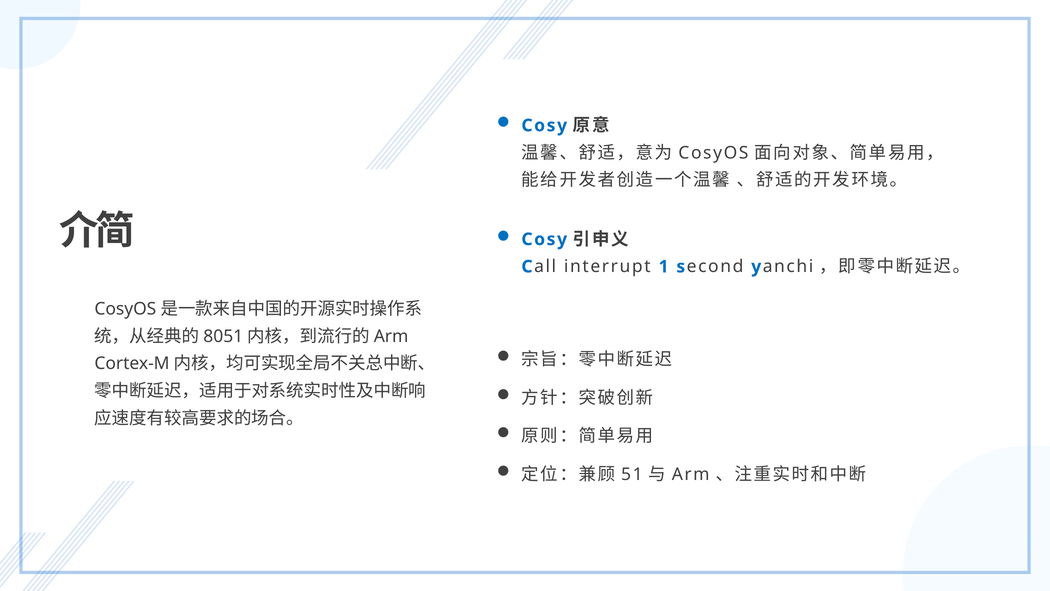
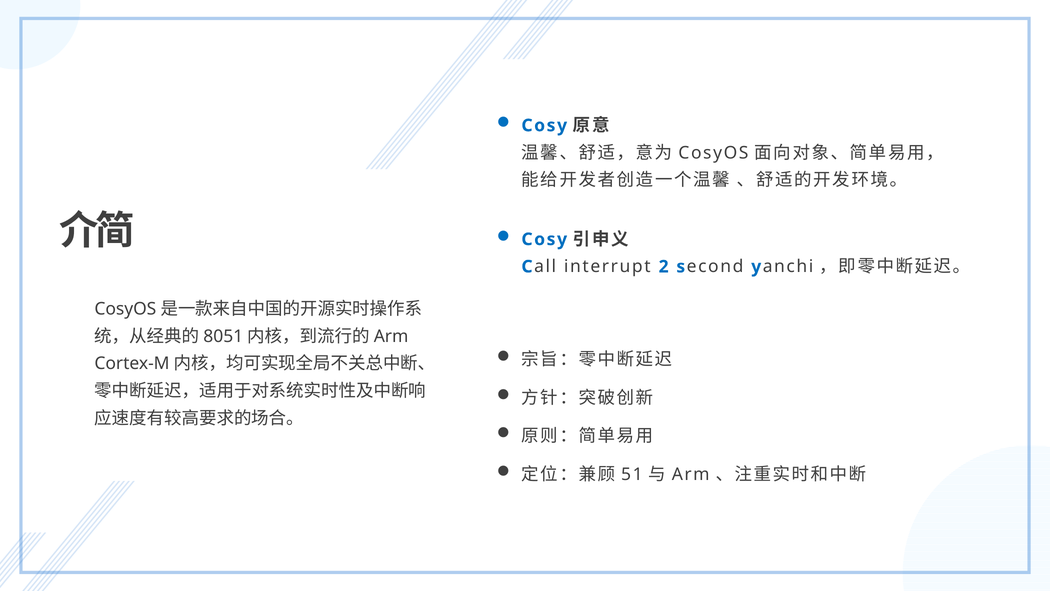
1: 1 -> 2 (664, 266)
